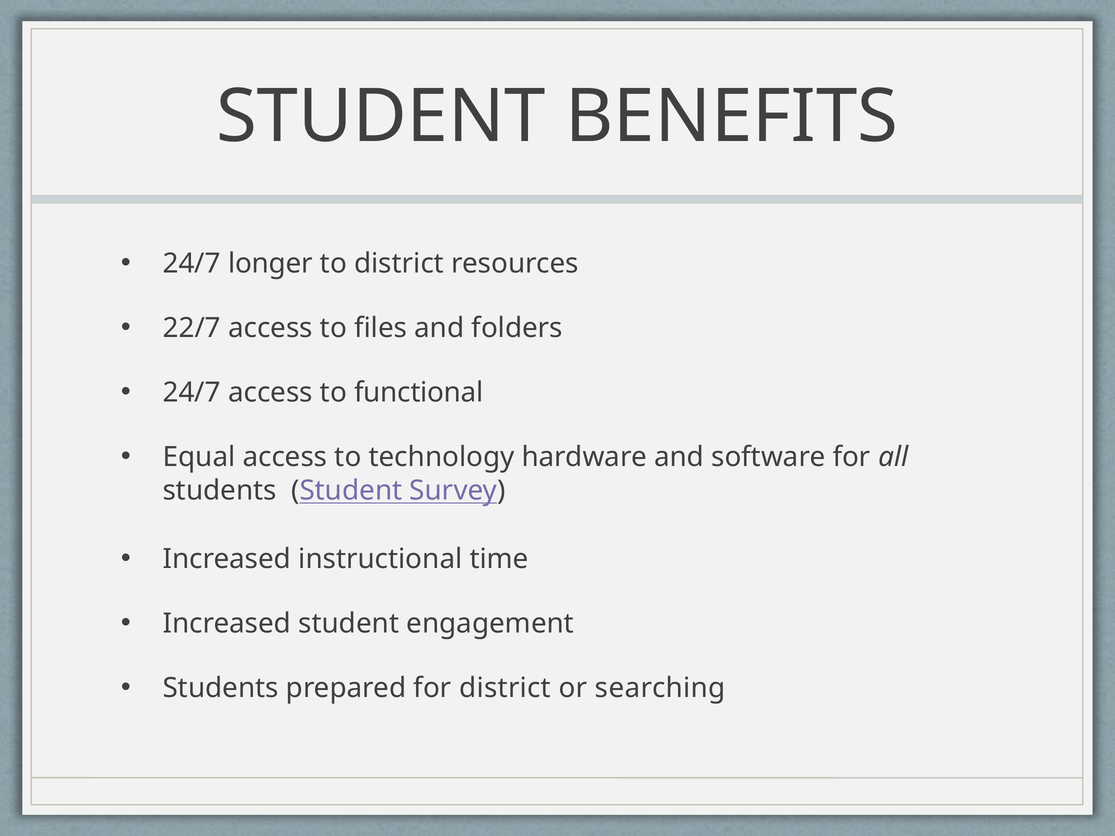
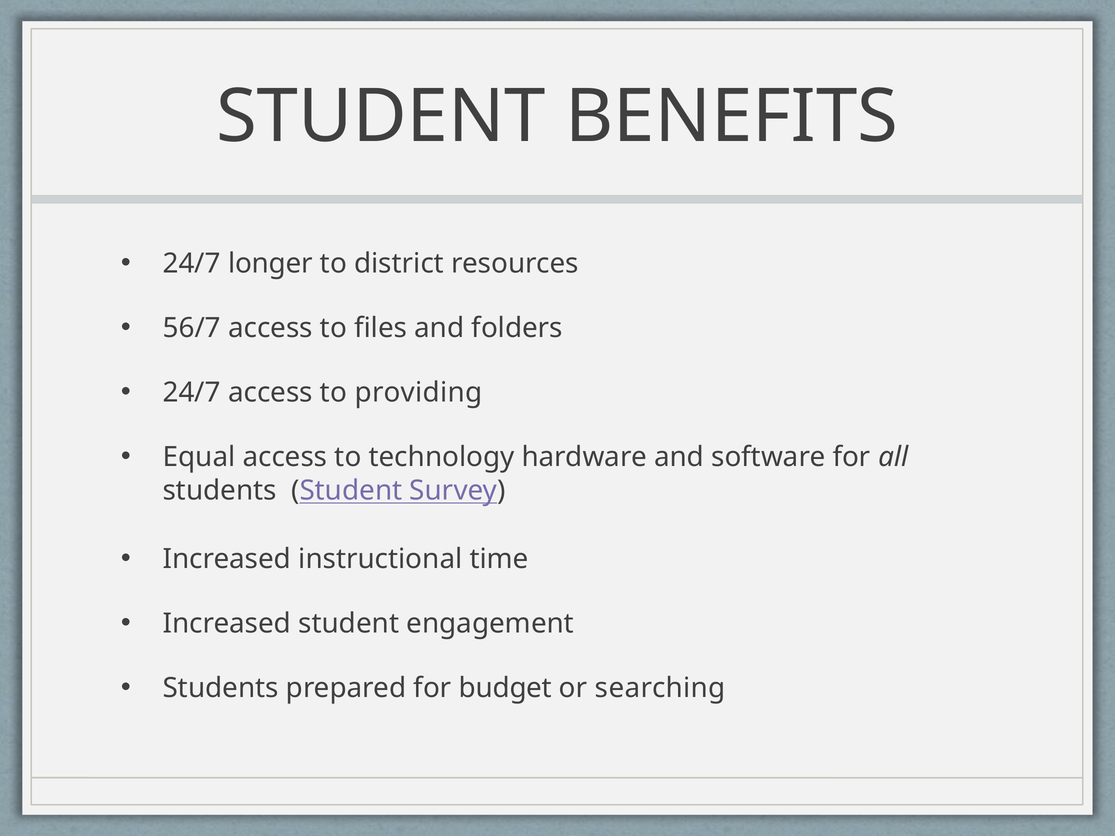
22/7: 22/7 -> 56/7 (192, 328)
functional: functional -> providing (418, 393)
for district: district -> budget (505, 688)
